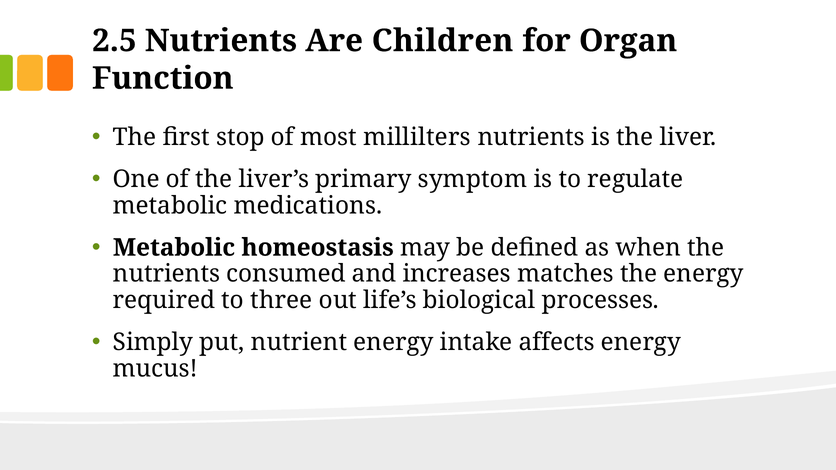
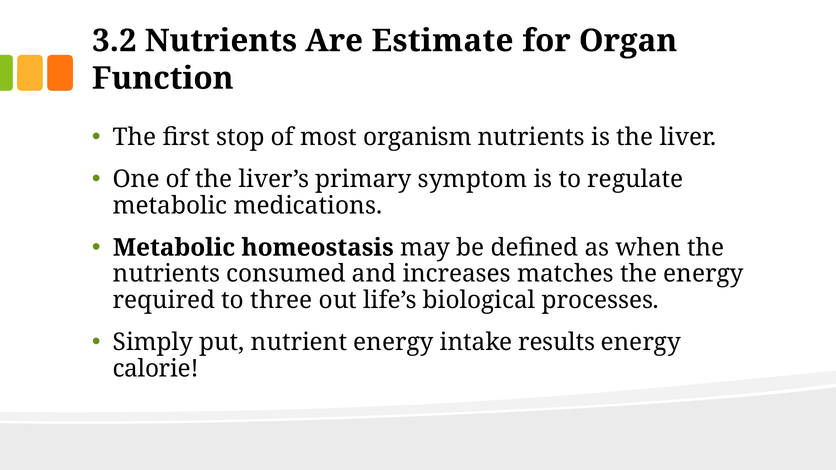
2.5: 2.5 -> 3.2 (114, 41)
Children: Children -> Estimate (443, 41)
millilters: millilters -> organism (417, 137)
affects: affects -> results (557, 343)
mucus: mucus -> calorie (156, 369)
